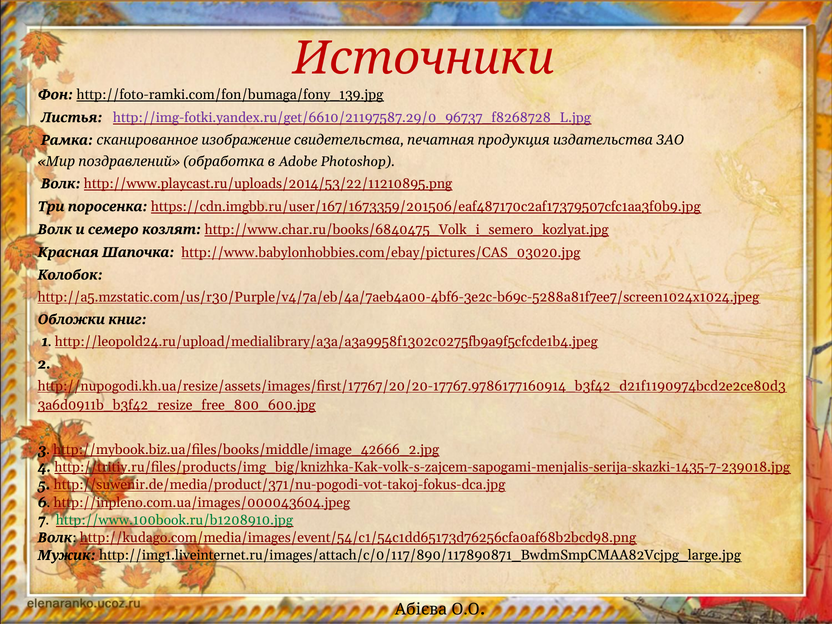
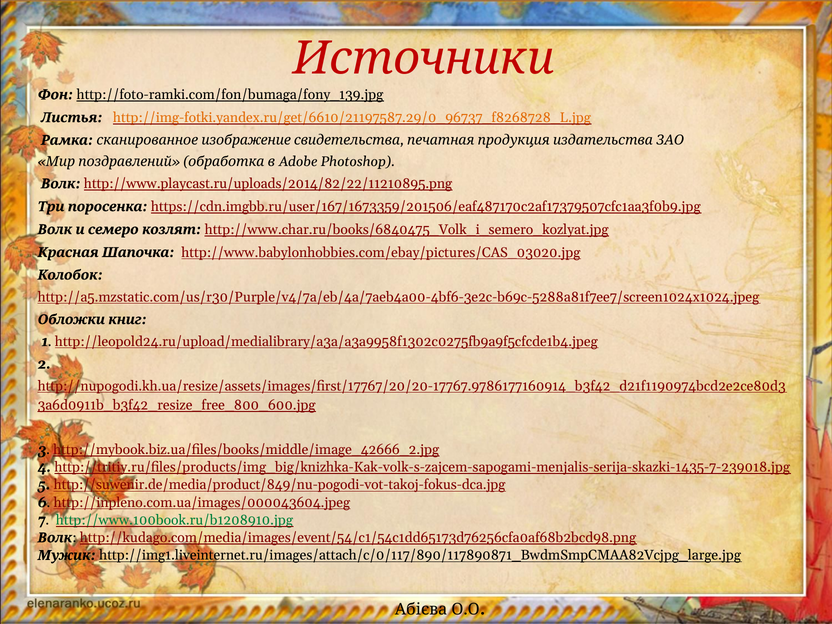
http://img-fotki.yandex.ru/get/6610/21197587.29/0_96737_f8268728_L.jpg colour: purple -> orange (352, 118)
http://www.playcast.ru/uploads/2014/53/22/11210895.png: http://www.playcast.ru/uploads/2014/53/22/11210895.png -> http://www.playcast.ru/uploads/2014/82/22/11210895.png (268, 184)
http://suwenir.de/media/product/371/nu-pogodi-vot-takoj-fokus-dca.jpg: http://suwenir.de/media/product/371/nu-pogodi-vot-takoj-fokus-dca.jpg -> http://suwenir.de/media/product/849/nu-pogodi-vot-takoj-fokus-dca.jpg (280, 485)
